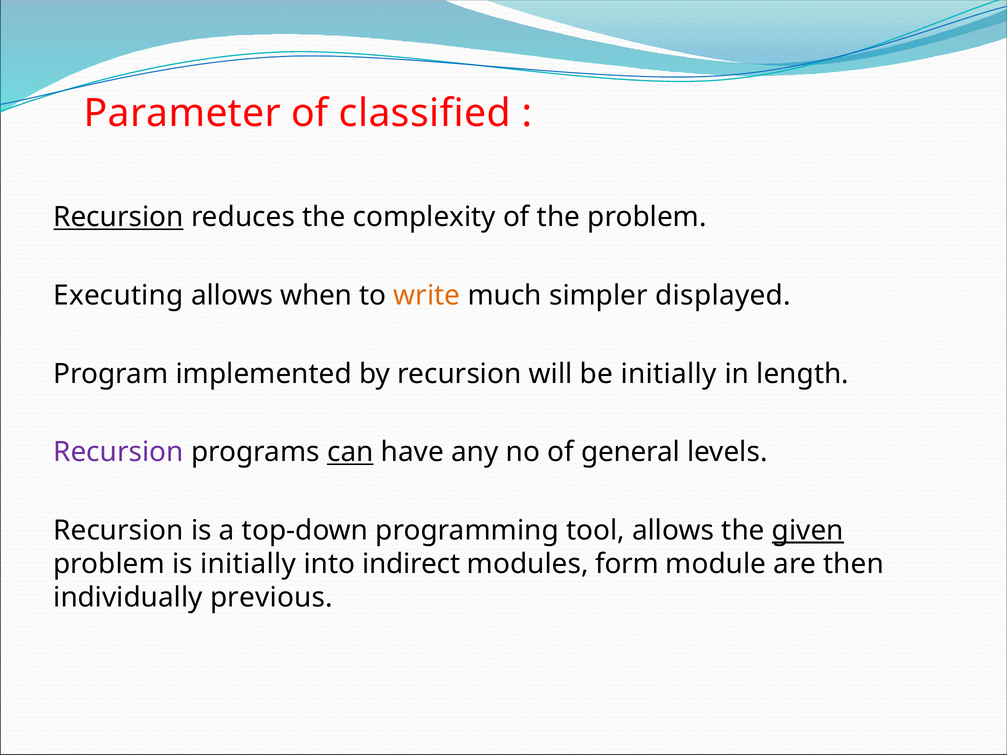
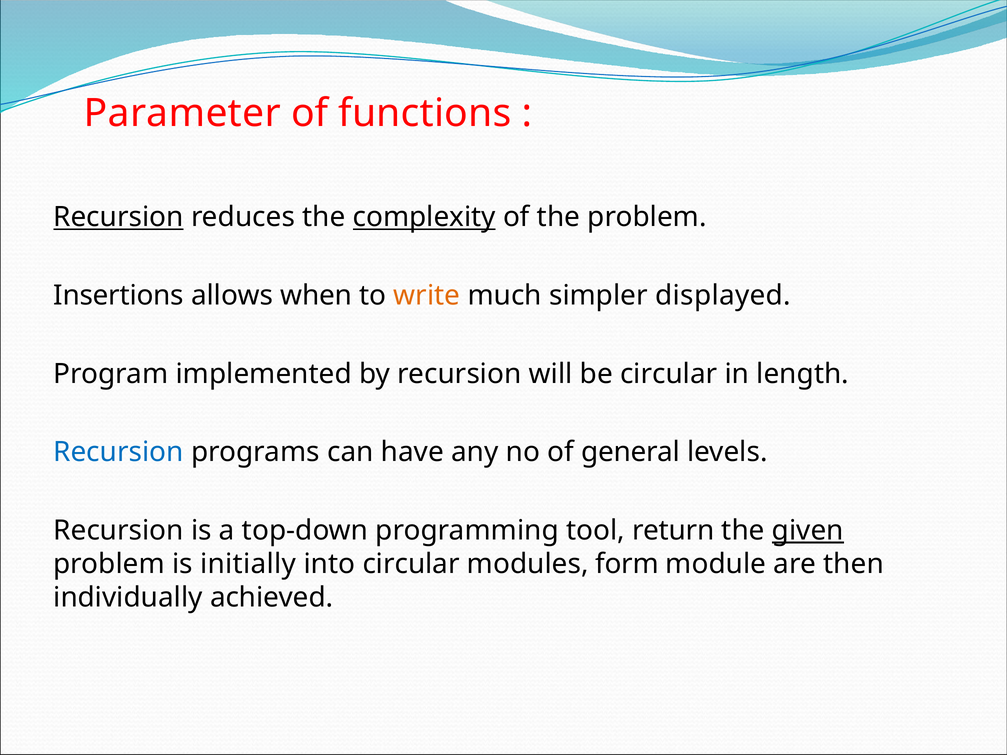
classified: classified -> functions (425, 113)
complexity underline: none -> present (424, 217)
Executing: Executing -> Insertions (119, 296)
be initially: initially -> circular (669, 374)
Recursion colour: purple -> blue (118, 452)
can underline: present -> none (350, 452)
tool allows: allows -> return (673, 531)
into indirect: indirect -> circular (411, 564)
previous: previous -> achieved (272, 598)
